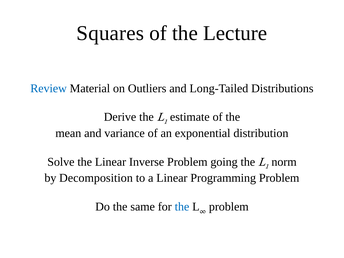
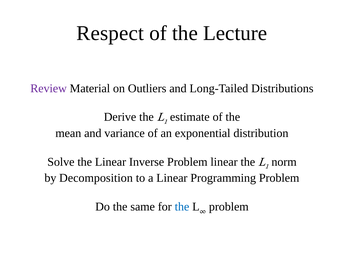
Squares: Squares -> Respect (110, 33)
Review colour: blue -> purple (49, 88)
Problem going: going -> linear (224, 162)
